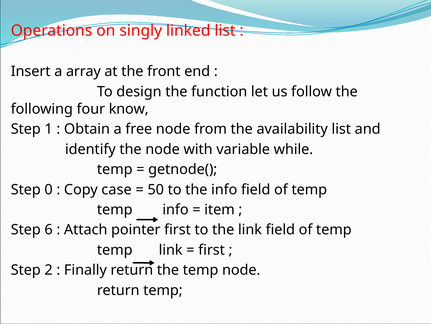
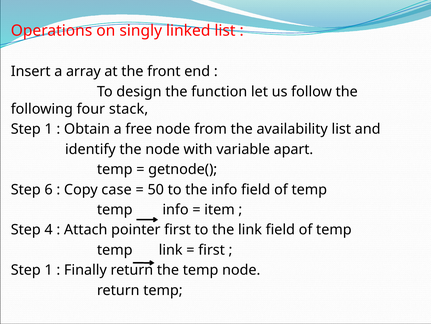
know: know -> stack (129, 109)
while: while -> apart (293, 149)
0: 0 -> 6 (49, 189)
6: 6 -> 4 (49, 229)
2: 2 -> 1 (49, 270)
